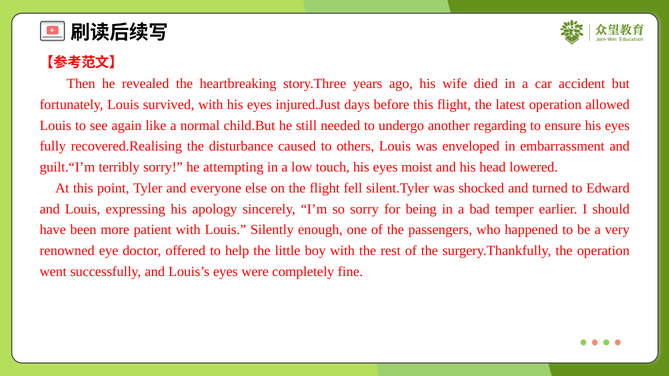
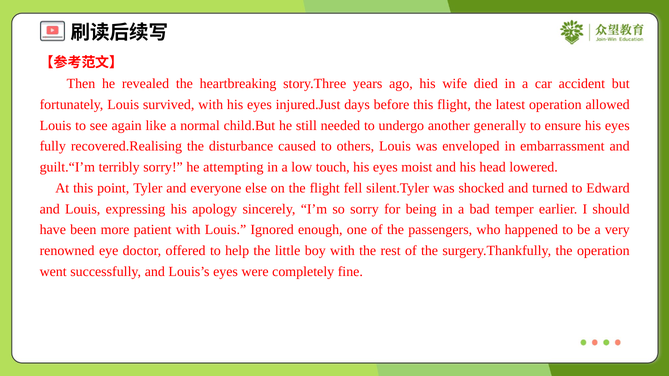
regarding: regarding -> generally (500, 126)
Silently: Silently -> Ignored (272, 230)
